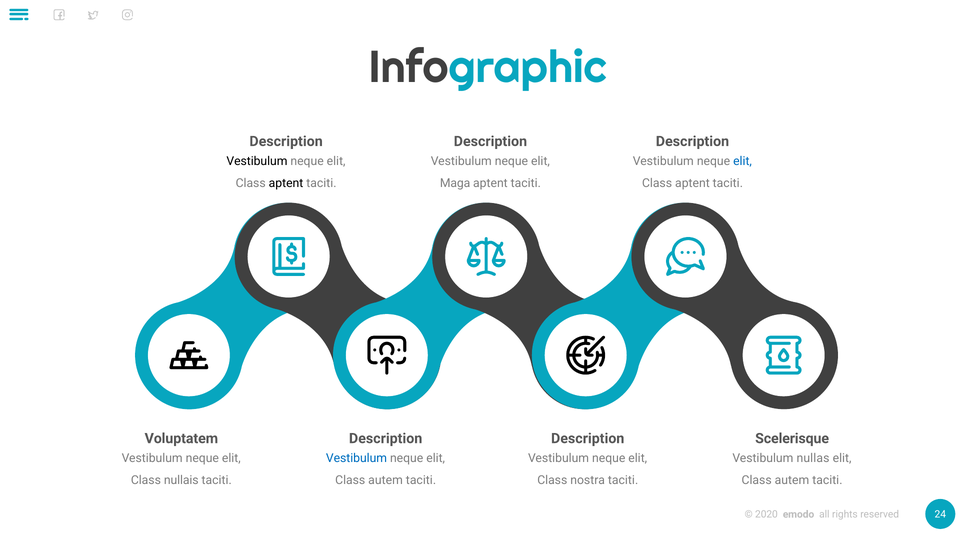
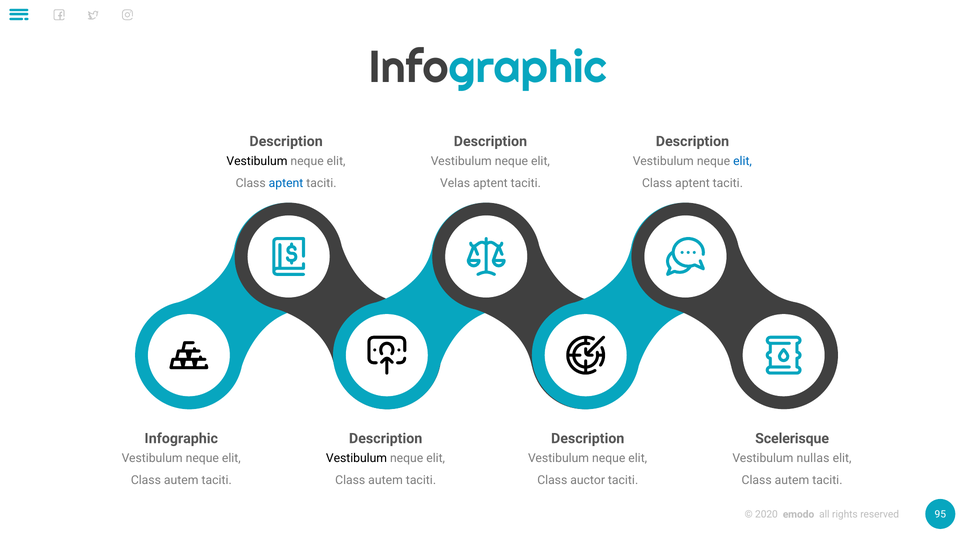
aptent colour: black -> blue (286, 183)
Maga: Maga -> Velas (455, 183)
Voluptatem: Voluptatem -> Infographic (181, 438)
Vestibulum colour: blue -> black (356, 458)
nullais: nullais -> autem (181, 480)
nostra: nostra -> auctor (588, 480)
24: 24 -> 95 (940, 514)
